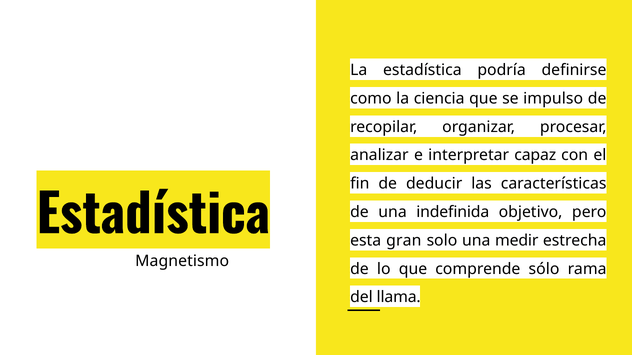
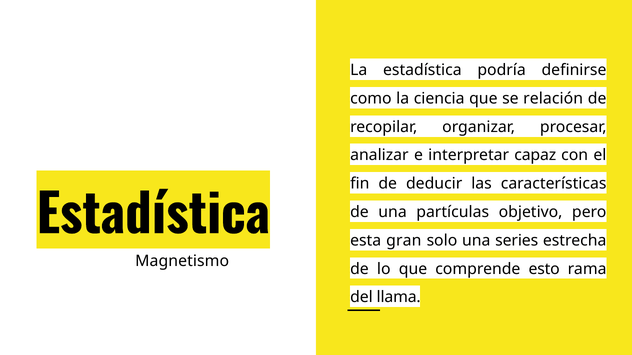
impulso: impulso -> relación (553, 99)
indefinida: indefinida -> partículas (453, 212)
medir: medir -> series (517, 241)
sólo: sólo -> esto (544, 269)
